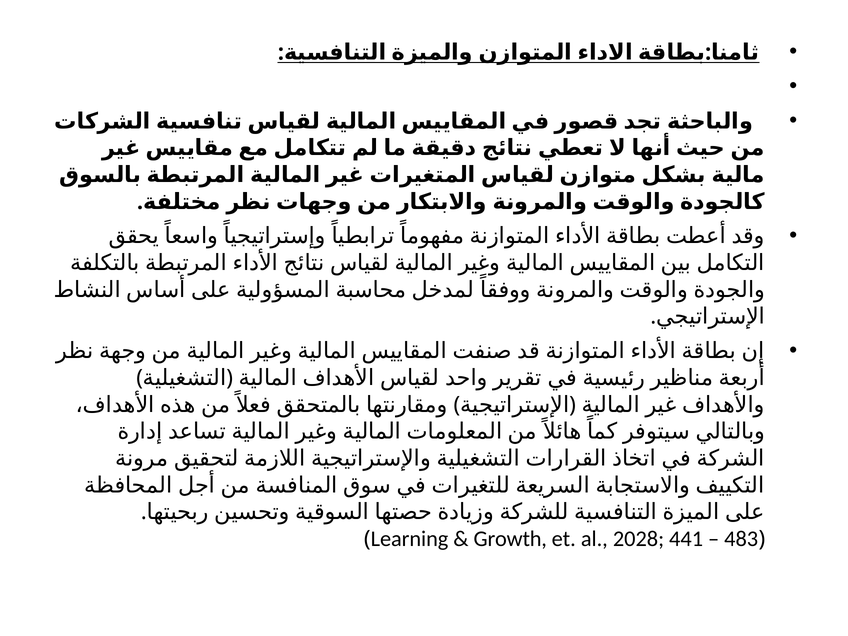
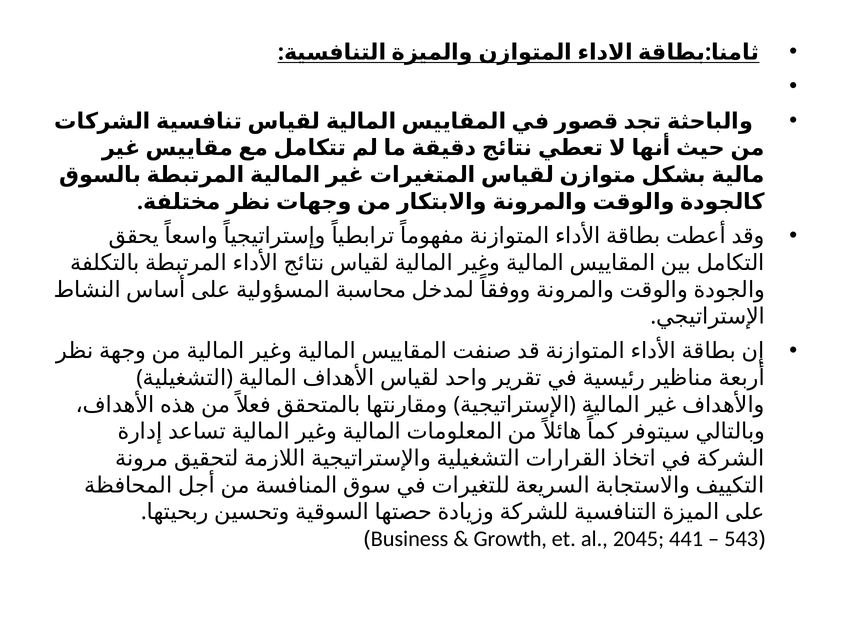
Learning: Learning -> Business (410, 539)
2028: 2028 -> 2045 (638, 539)
483: 483 -> 543 (741, 539)
